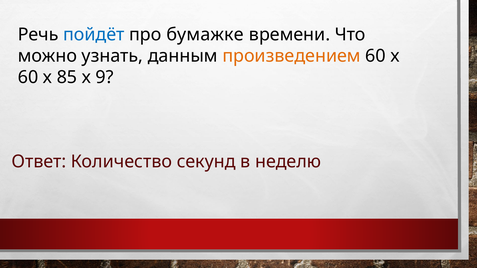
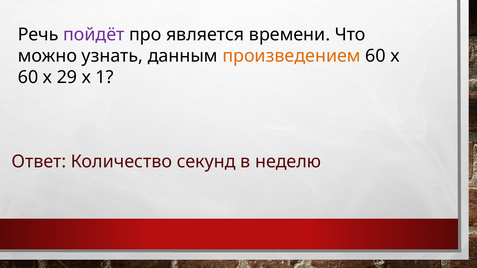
пойдёт colour: blue -> purple (94, 35)
бумажке: бумажке -> является (205, 35)
85: 85 -> 29 (67, 78)
9: 9 -> 1 (105, 78)
